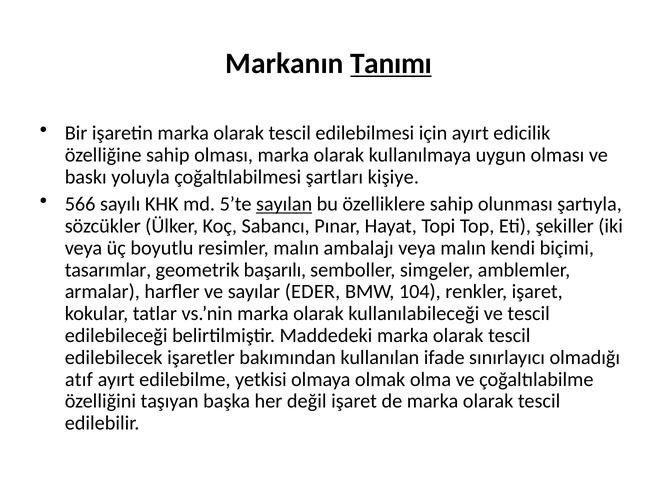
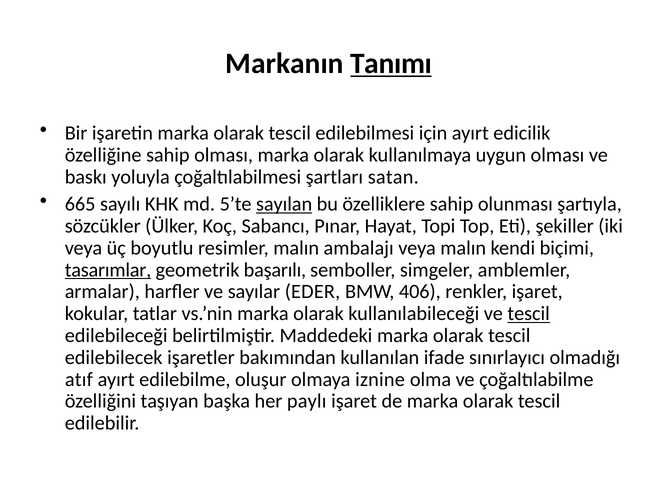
kişiye: kişiye -> satan (393, 177)
566: 566 -> 665 (80, 204)
tasarımlar underline: none -> present (108, 270)
104: 104 -> 406 (420, 292)
tescil underline: none -> present (529, 314)
yetkisi: yetkisi -> oluşur (261, 379)
olmak: olmak -> iznine (380, 379)
değil: değil -> paylı (307, 401)
